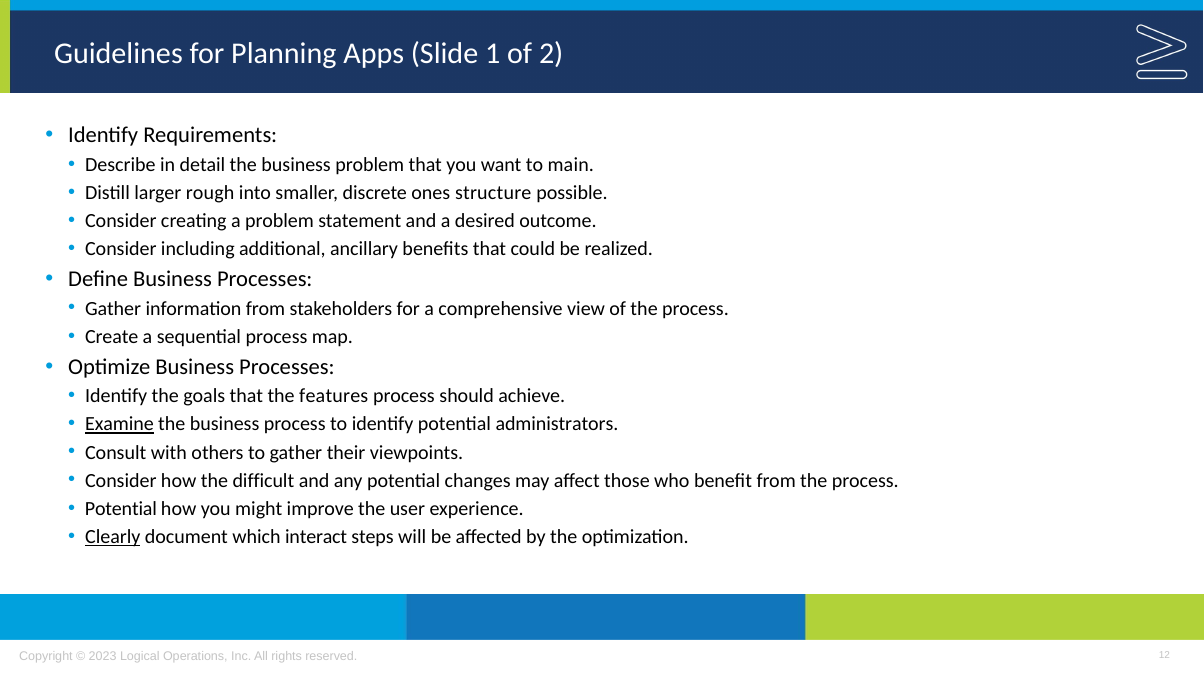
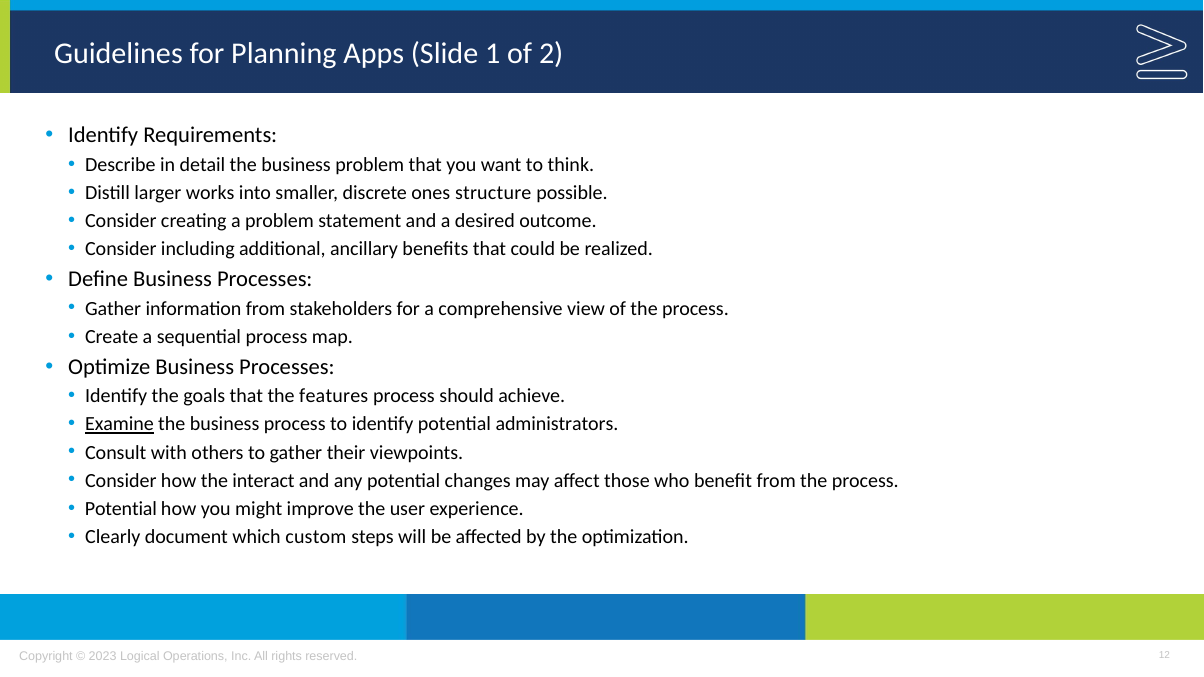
main: main -> think (571, 165)
rough: rough -> works (210, 193)
difficult: difficult -> interact (263, 481)
Clearly underline: present -> none (113, 537)
interact: interact -> custom (316, 537)
